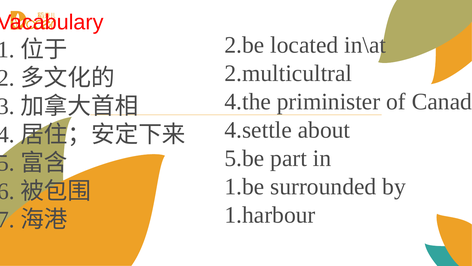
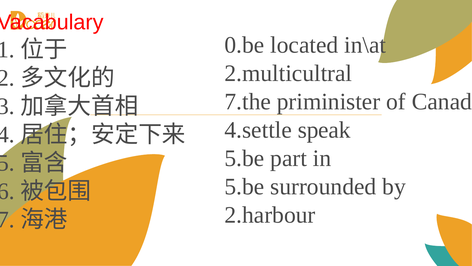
2.be: 2.be -> 0.be (244, 45)
4.the: 4.the -> 7.the (248, 102)
about: about -> speak (324, 130)
1.be: 1.be -> 5.be (244, 186)
1.harbour: 1.harbour -> 2.harbour (270, 215)
